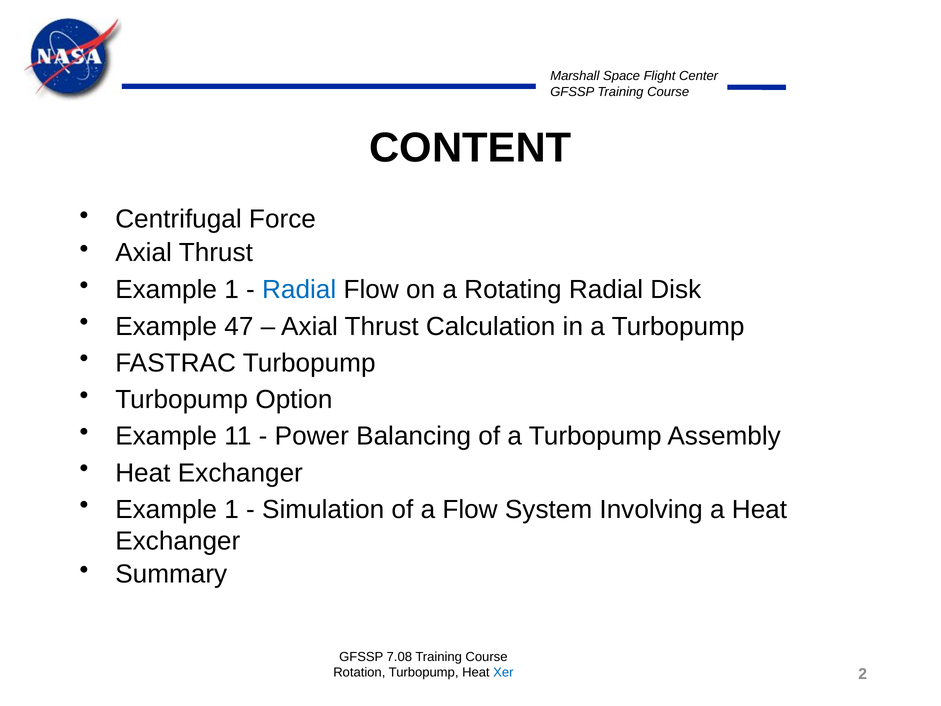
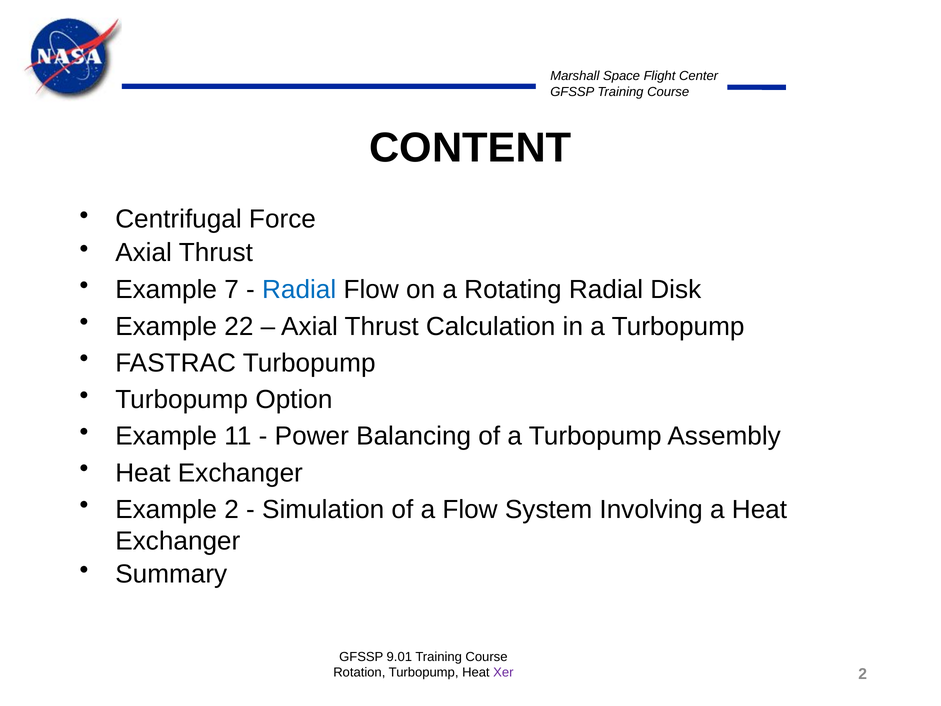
1: 1 -> 7 (232, 290)
47: 47 -> 22 (239, 326)
1: 1 -> 2 (232, 509)
7.08: 7.08 -> 9.01 (399, 656)
Xer colour: blue -> purple (503, 672)
